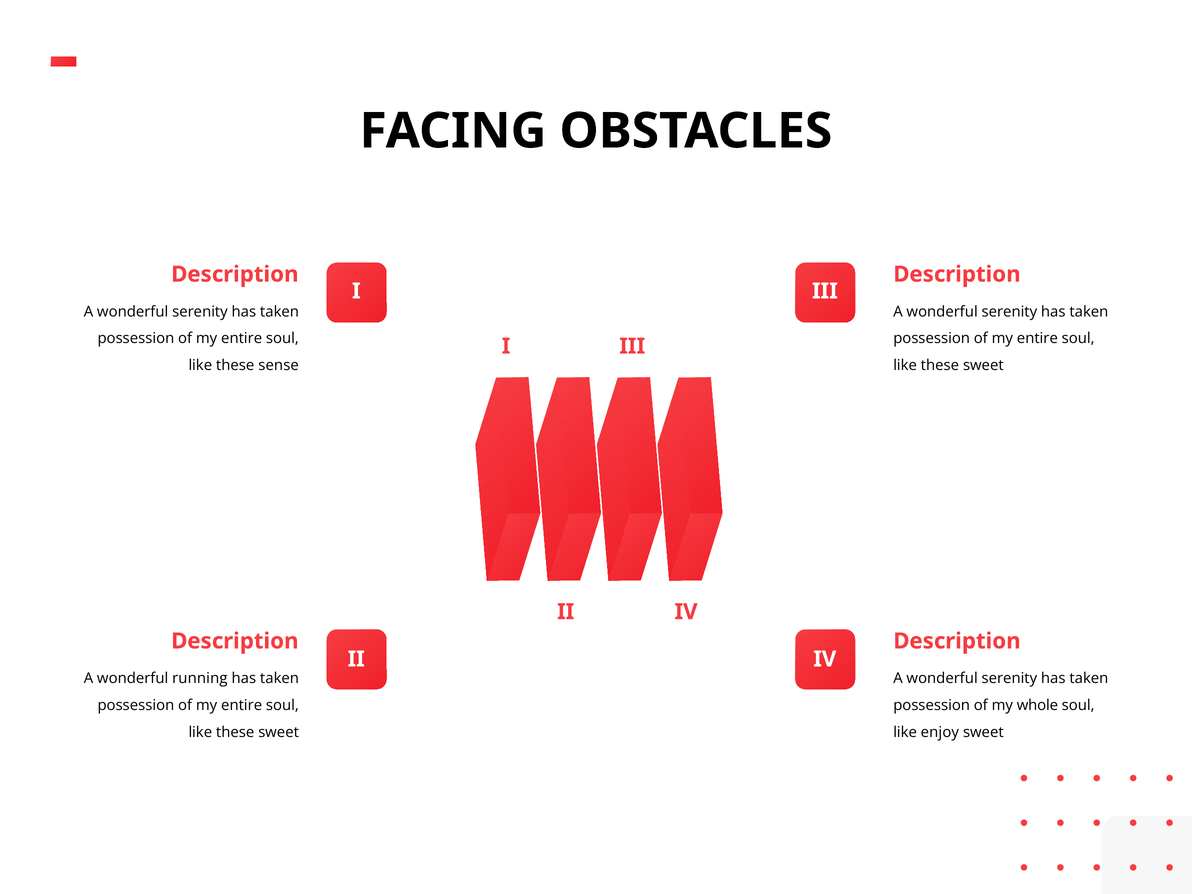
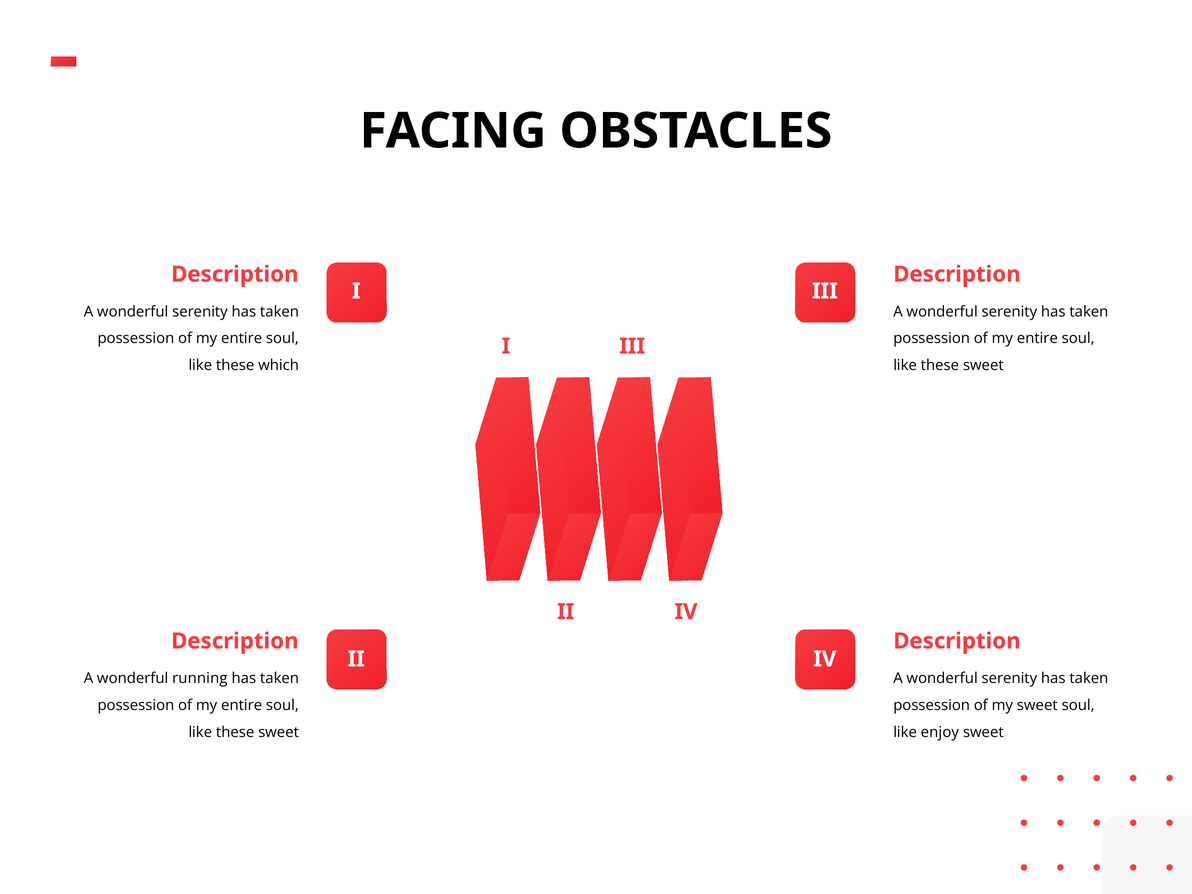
sense: sense -> which (279, 365)
my whole: whole -> sweet (1037, 705)
